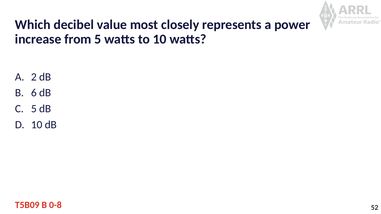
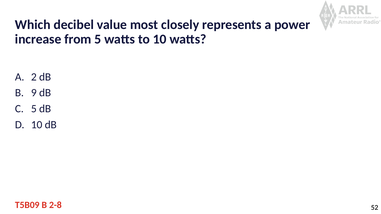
6: 6 -> 9 (34, 93)
0-8: 0-8 -> 2-8 (55, 205)
